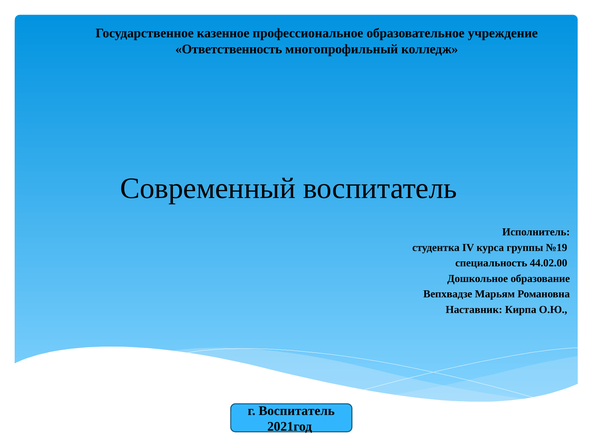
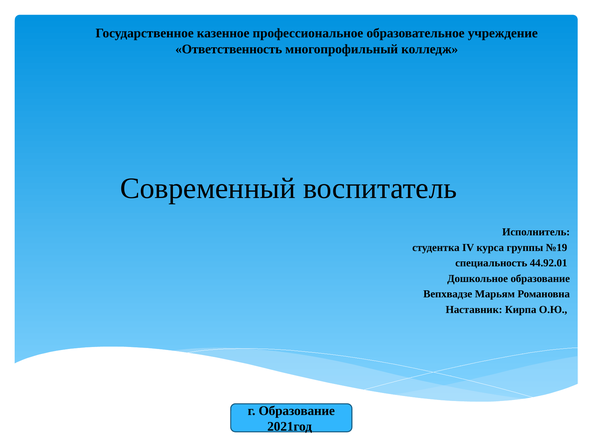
44.02.00: 44.02.00 -> 44.92.01 (549, 263)
г Воспитатель: Воспитатель -> Образование (297, 411)
